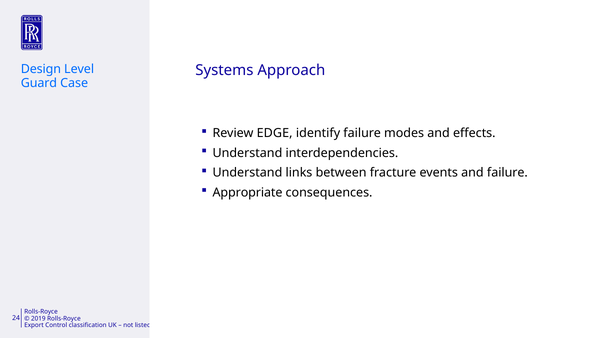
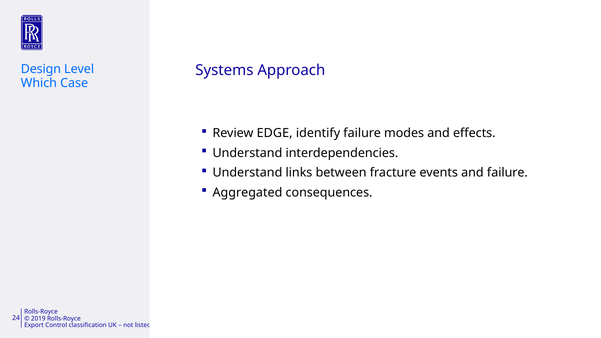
Guard: Guard -> Which (39, 83)
Appropriate: Appropriate -> Aggregated (247, 193)
